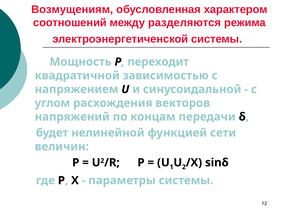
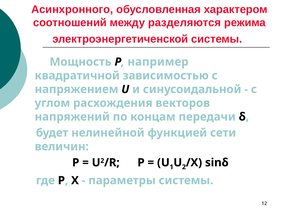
Возмущениям: Возмущениям -> Асинхронного (72, 9)
переходит: переходит -> например (158, 62)
